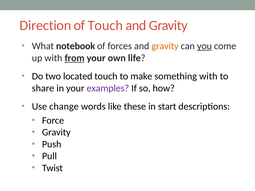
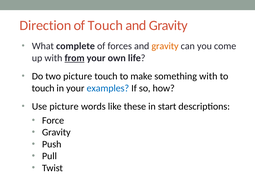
notebook: notebook -> complete (75, 46)
you underline: present -> none (204, 46)
two located: located -> picture (78, 76)
share: share -> touch (43, 88)
examples colour: purple -> blue (108, 88)
Use change: change -> picture (64, 107)
